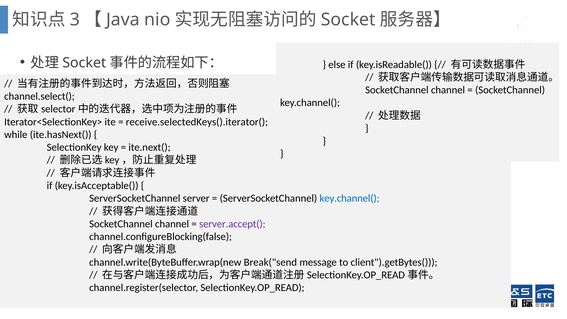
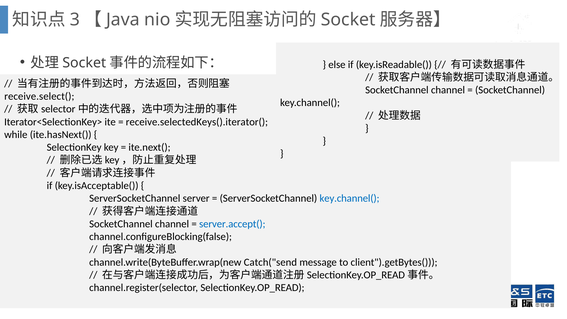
channel.select(: channel.select( -> receive.select( (39, 96)
server.accept( colour: purple -> blue (232, 224)
Break("send: Break("send -> Catch("send (270, 262)
